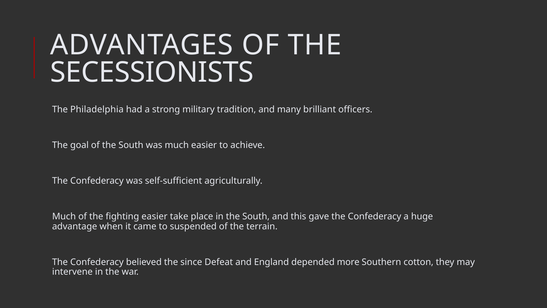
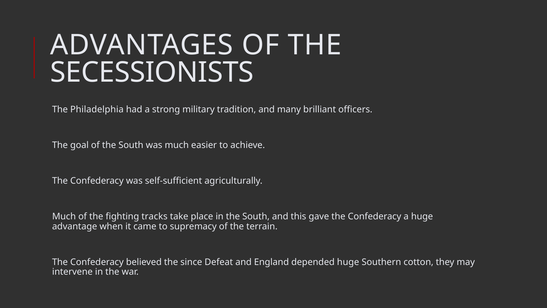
fighting easier: easier -> tracks (155, 216)
suspended: suspended -> supremacy (193, 226)
depended more: more -> huge (348, 262)
